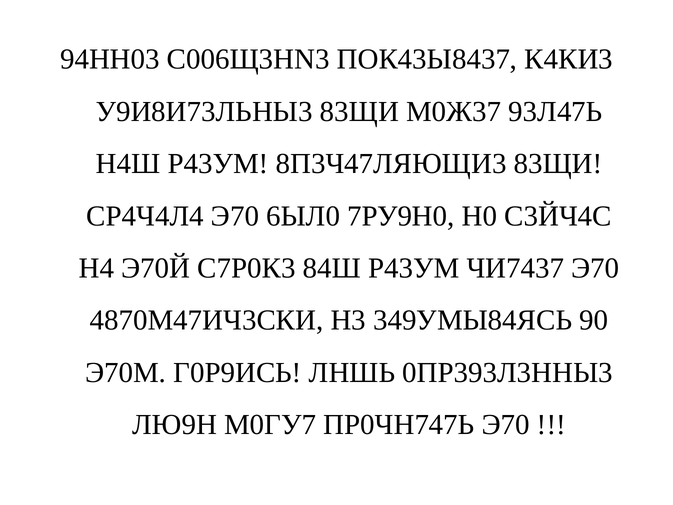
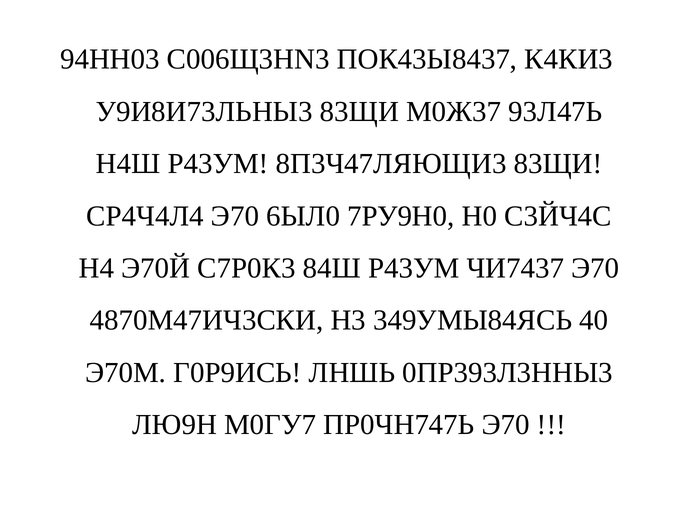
90: 90 -> 40 (594, 320)
